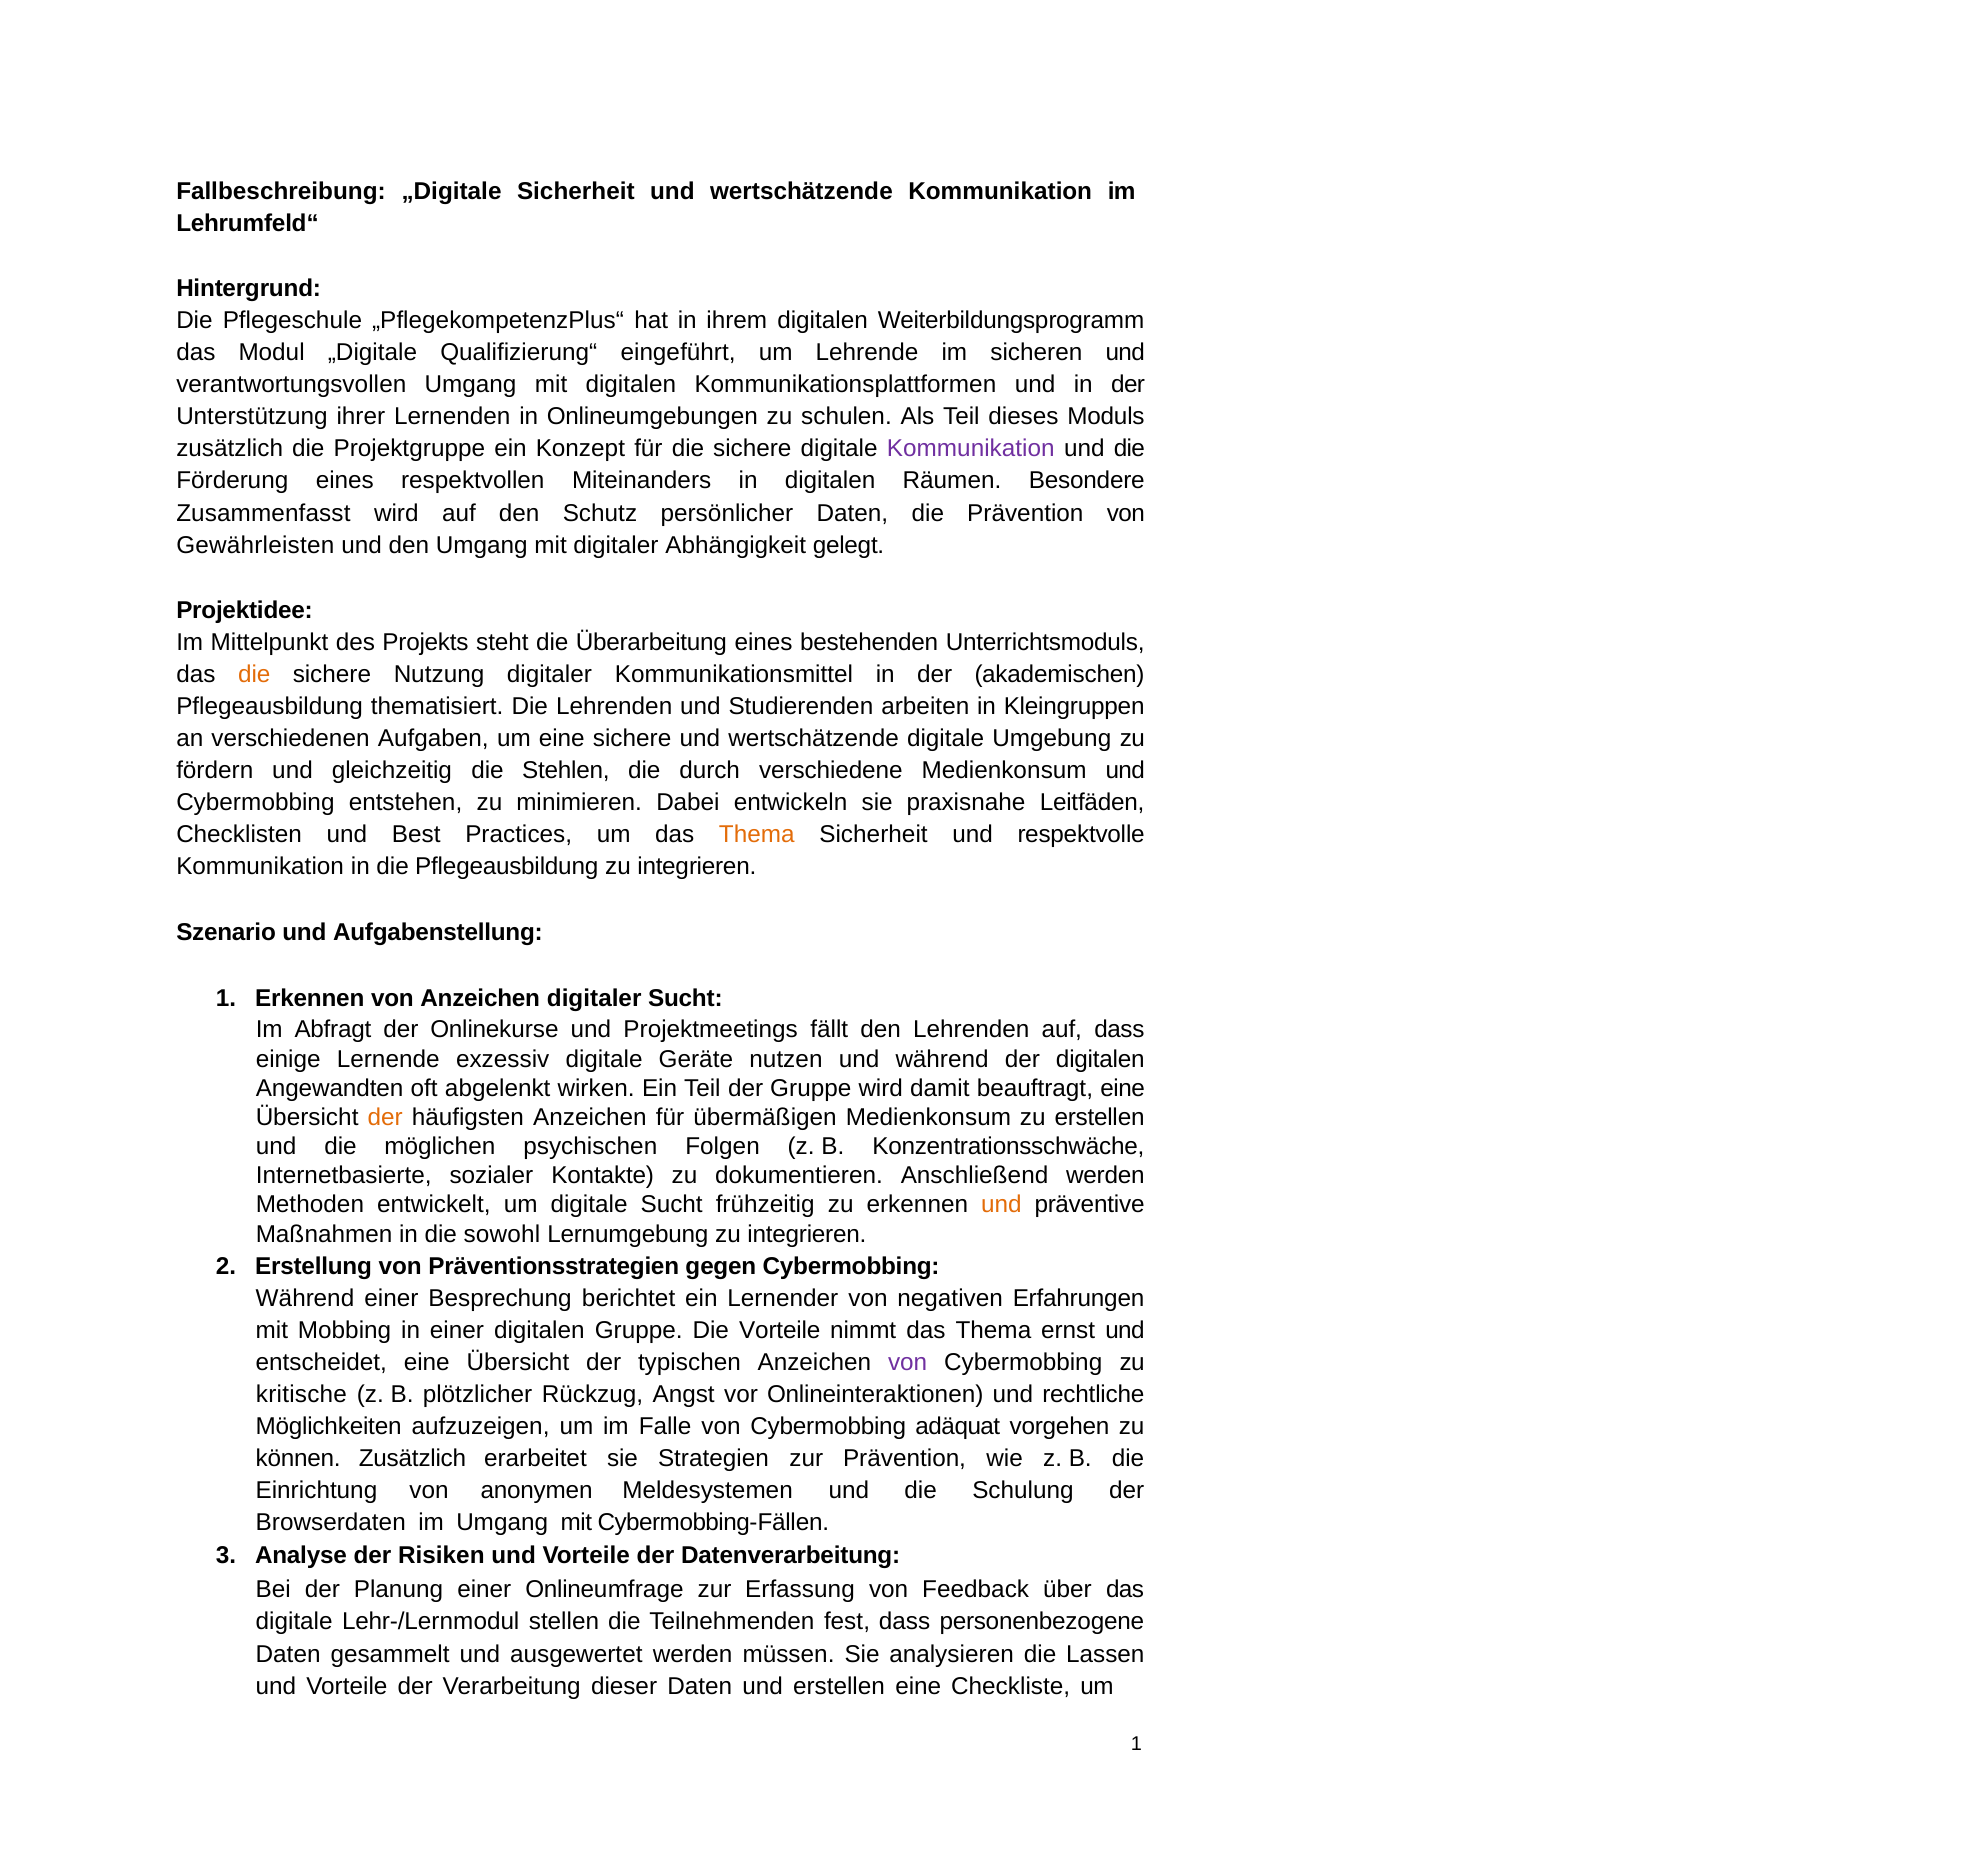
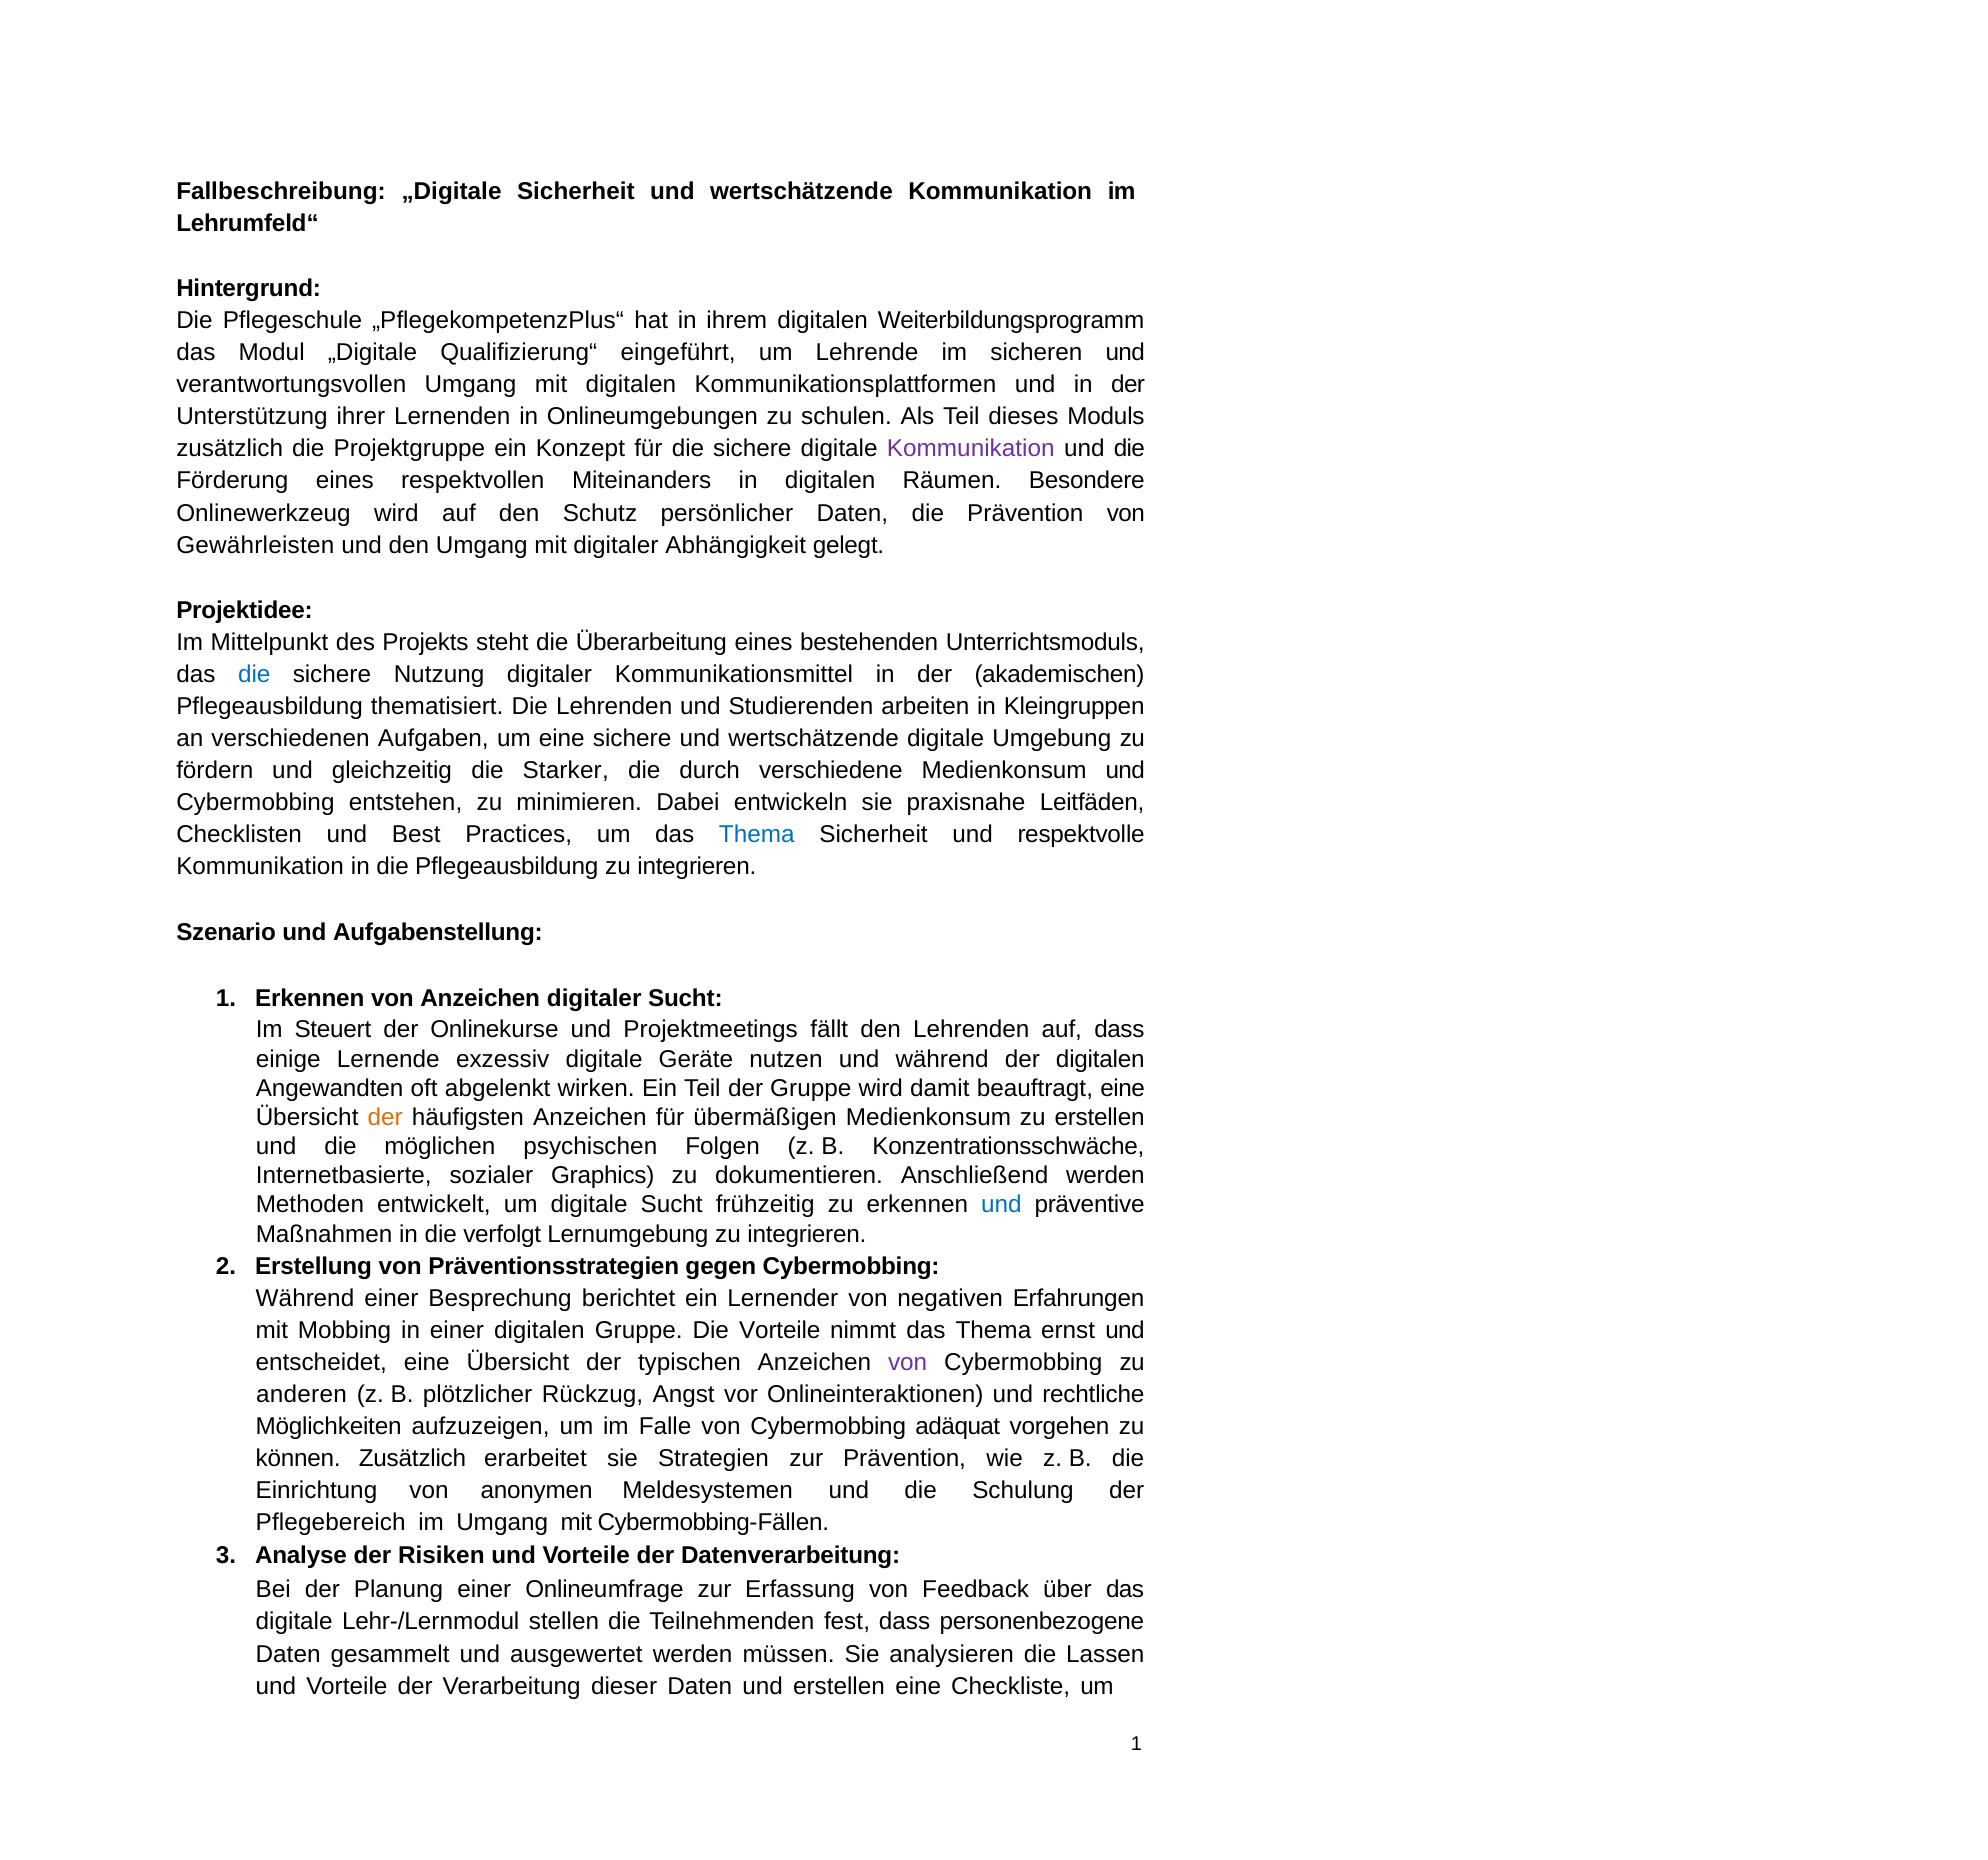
Zusammenfasst: Zusammenfasst -> Onlinewerkzeug (263, 513)
die colour: orange -> blue (254, 674)
Stehlen: Stehlen -> Starker (566, 771)
Thema colour: orange -> blue (757, 835)
Abfragt: Abfragt -> Steuert (333, 1030)
Kontakte: Kontakte -> Graphics (603, 1176)
und colour: orange -> blue (1001, 1205)
sowohl: sowohl -> verfolgt (502, 1234)
kritische: kritische -> anderen (301, 1395)
Browserdaten: Browserdaten -> Pflegebereich (331, 1523)
